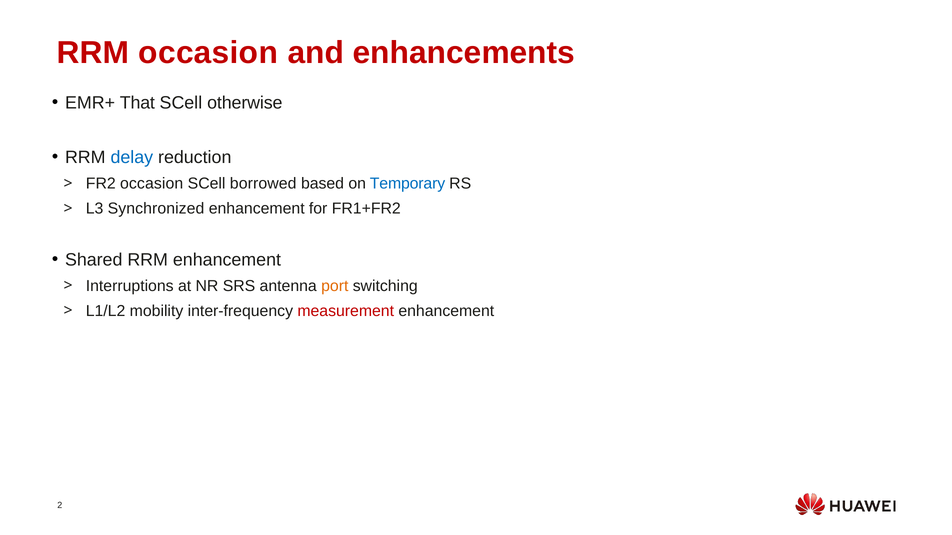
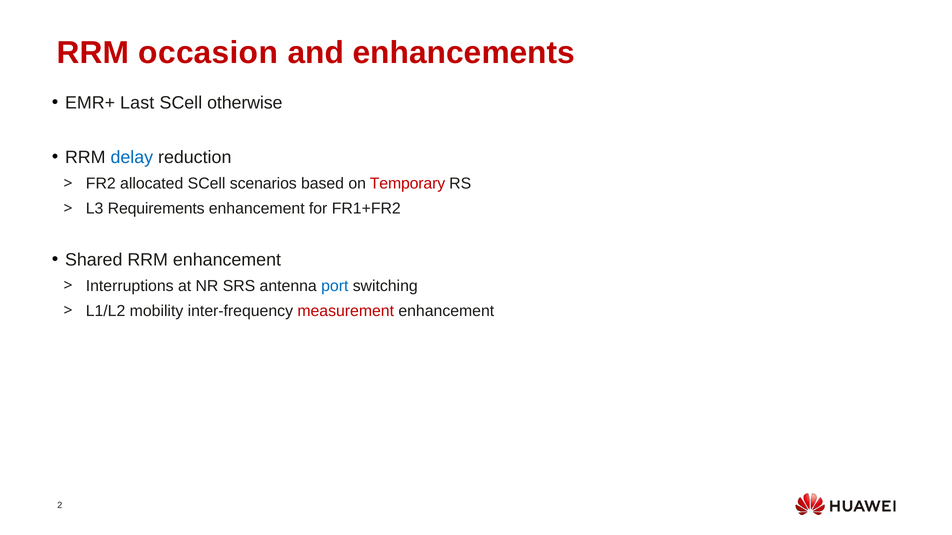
That: That -> Last (137, 103)
FR2 occasion: occasion -> allocated (152, 184)
borrowed: borrowed -> scenarios (263, 184)
Temporary colour: blue -> red (408, 184)
Synchronized: Synchronized -> Requirements (156, 209)
port colour: orange -> blue (335, 286)
